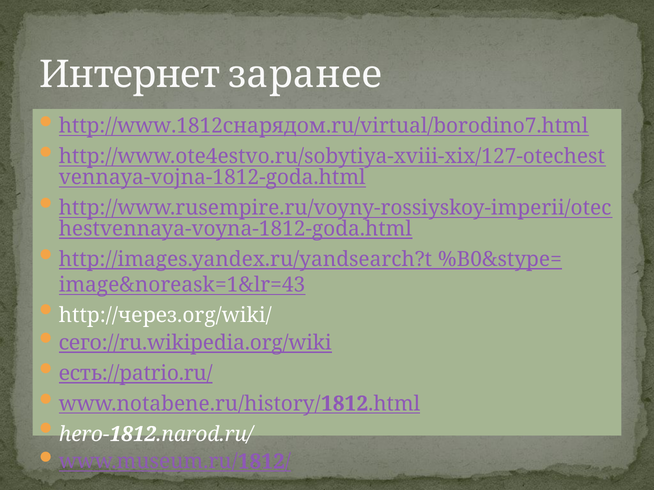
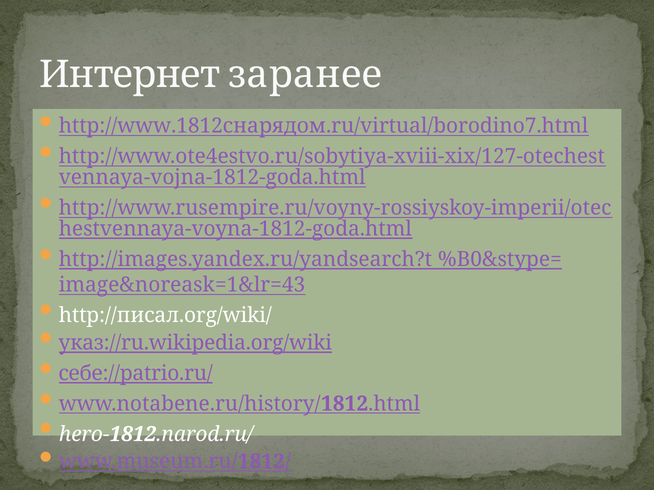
http://через.org/wiki/: http://через.org/wiki/ -> http://писал.org/wiki/ (165, 316)
сего://ru.wikipedia.org/wiki: сего://ru.wikipedia.org/wiki -> указ://ru.wikipedia.org/wiki (195, 343)
есть://patrio.ru/: есть://patrio.ru/ -> себе://patrio.ru/ (136, 374)
